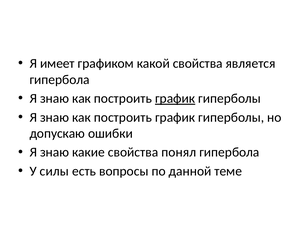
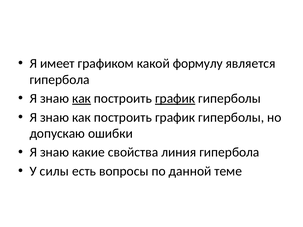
какой свойства: свойства -> формулу (198, 64)
как underline: none -> present (82, 99)
понял: понял -> линия (179, 152)
